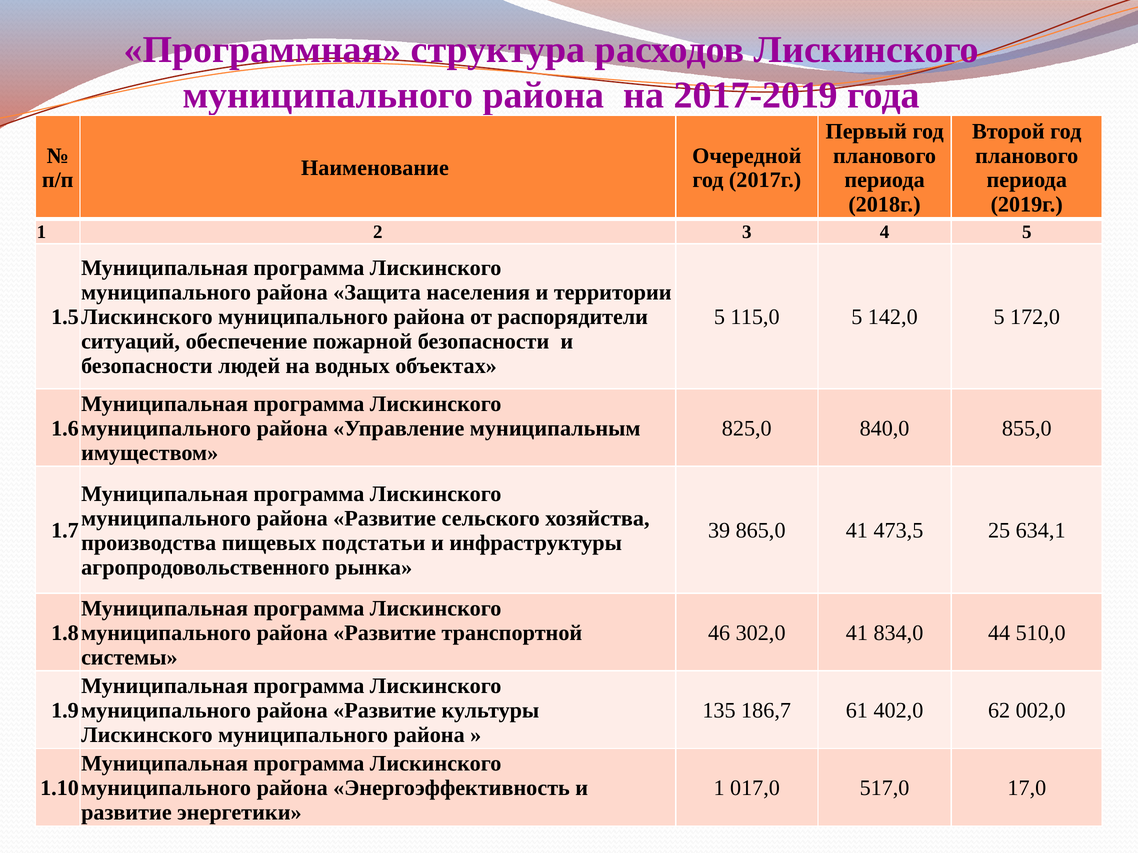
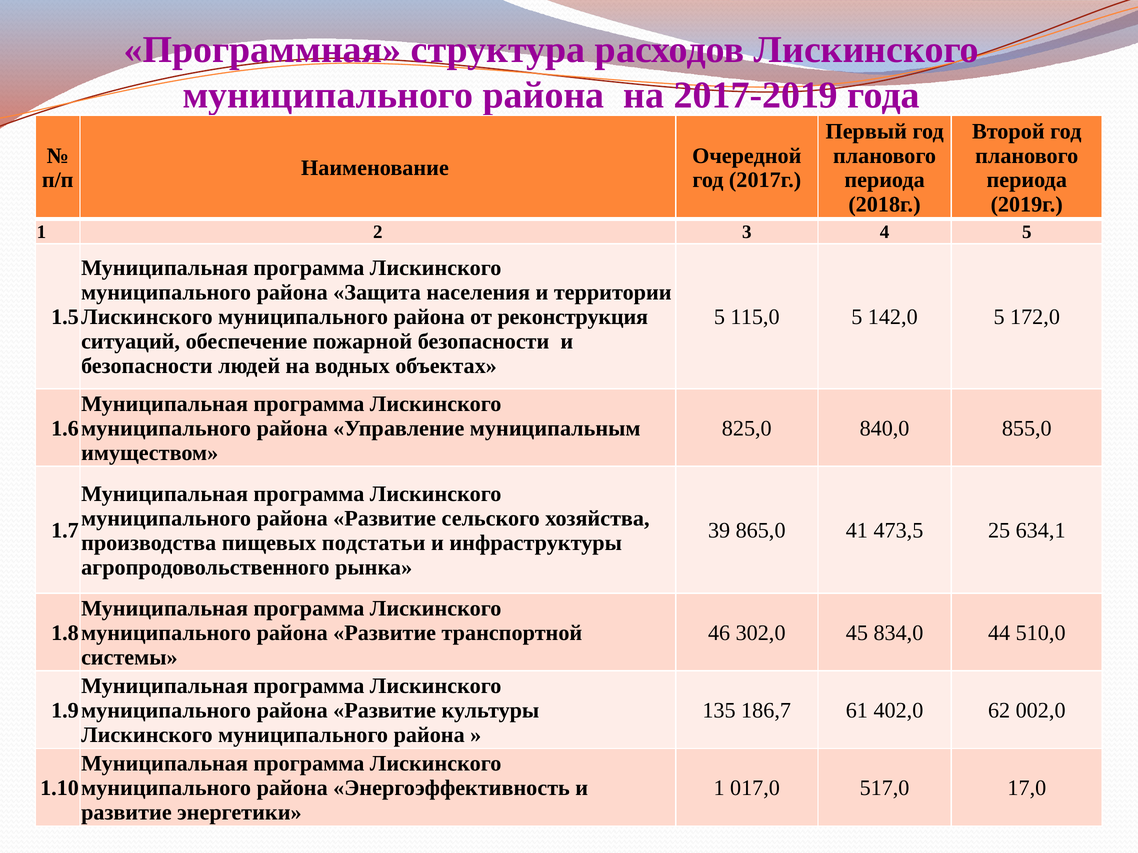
распорядители: распорядители -> реконструкция (573, 317)
302,0 41: 41 -> 45 (857, 633)
